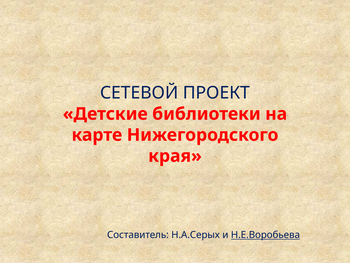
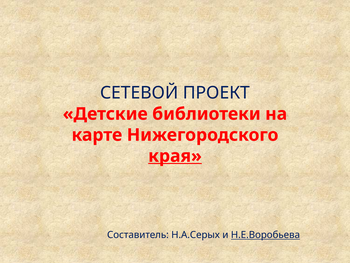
края underline: none -> present (175, 156)
